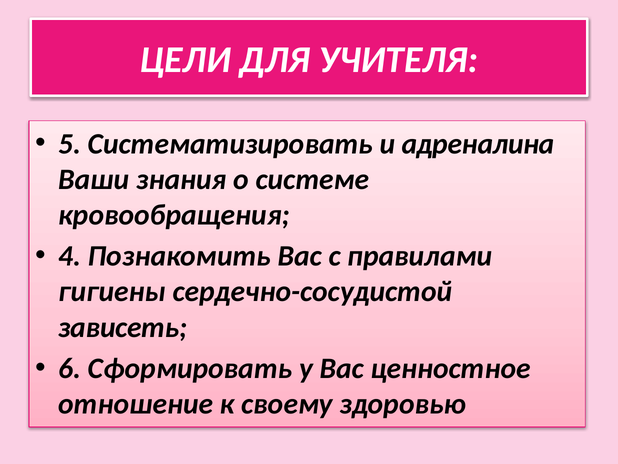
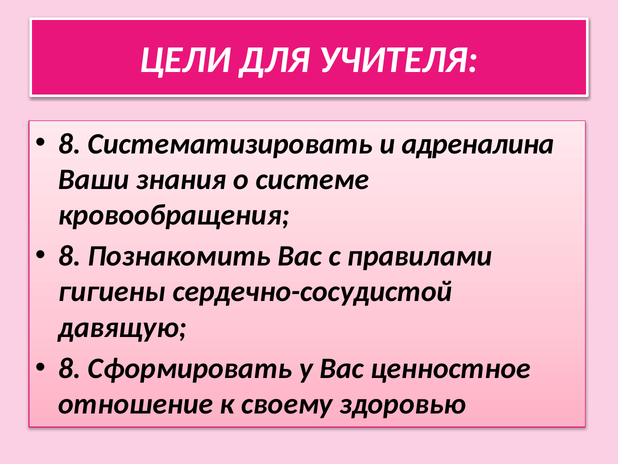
5: 5 -> 8 (70, 144)
4: 4 -> 8 (70, 256)
зависеть: зависеть -> давящую (123, 327)
6: 6 -> 8 (70, 368)
